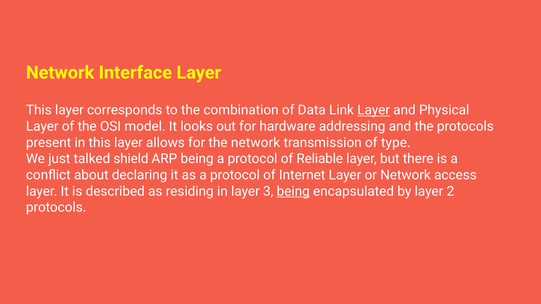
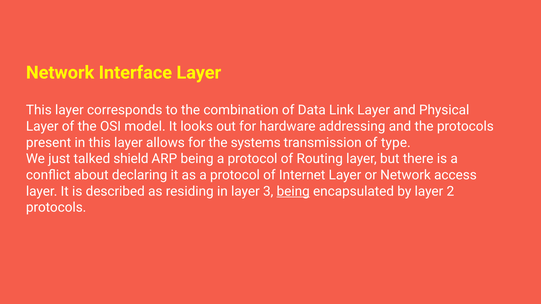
Layer underline: present -> none (374, 110)
the network: network -> systems (256, 143)
Reliable: Reliable -> Routing (320, 159)
